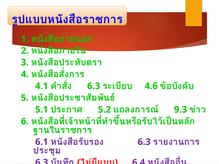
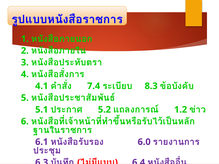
6.3: 6.3 -> 7.4 (94, 86)
4.6: 4.6 -> 8.3 (151, 86)
9.3: 9.3 -> 1.2 (181, 110)
6.3: 6.3 -> 6.0 (144, 142)
